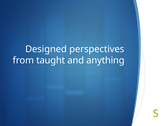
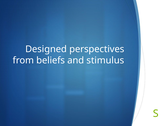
taught: taught -> beliefs (51, 60)
anything: anything -> stimulus (105, 60)
